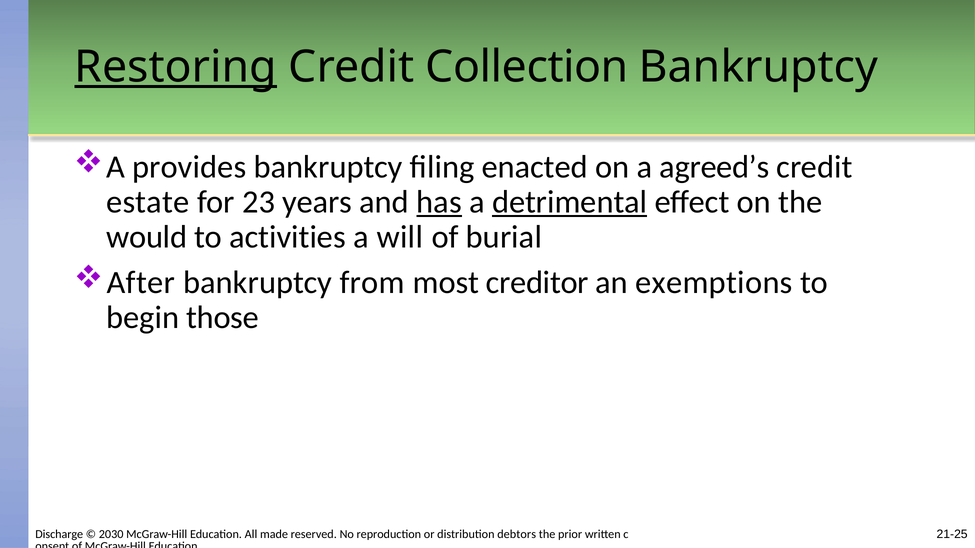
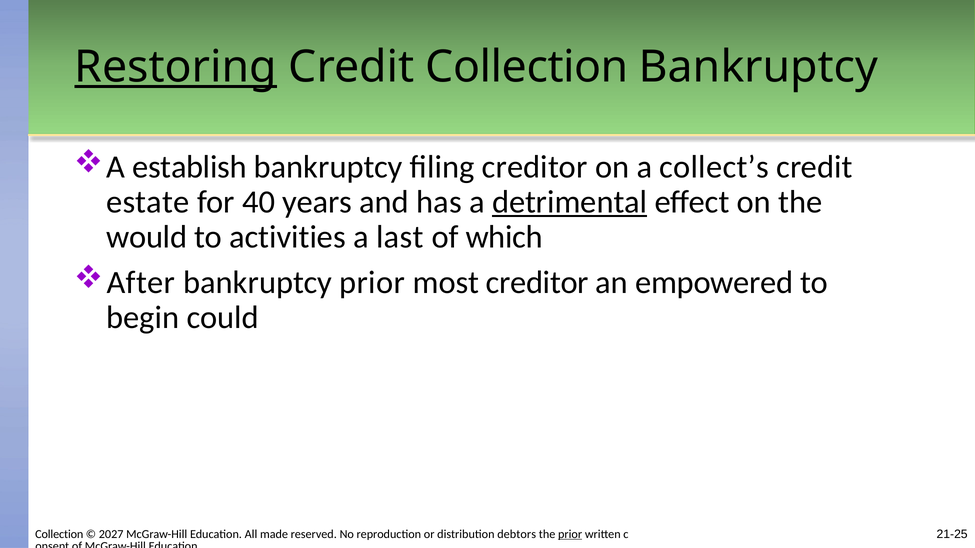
provides: provides -> establish (189, 167)
filing enacted: enacted -> creditor (535, 167)
agreed’s: agreed’s -> collect’s (714, 167)
23: 23 -> 40 (259, 202)
has underline: present -> none (439, 202)
will: will -> last (400, 237)
burial: burial -> which (504, 237)
bankruptcy from: from -> prior (372, 283)
exemptions: exemptions -> empowered (714, 283)
those: those -> could (223, 318)
Discharge: Discharge -> Collection (59, 535)
2030: 2030 -> 2027 (111, 535)
prior underline: none -> present (570, 535)
